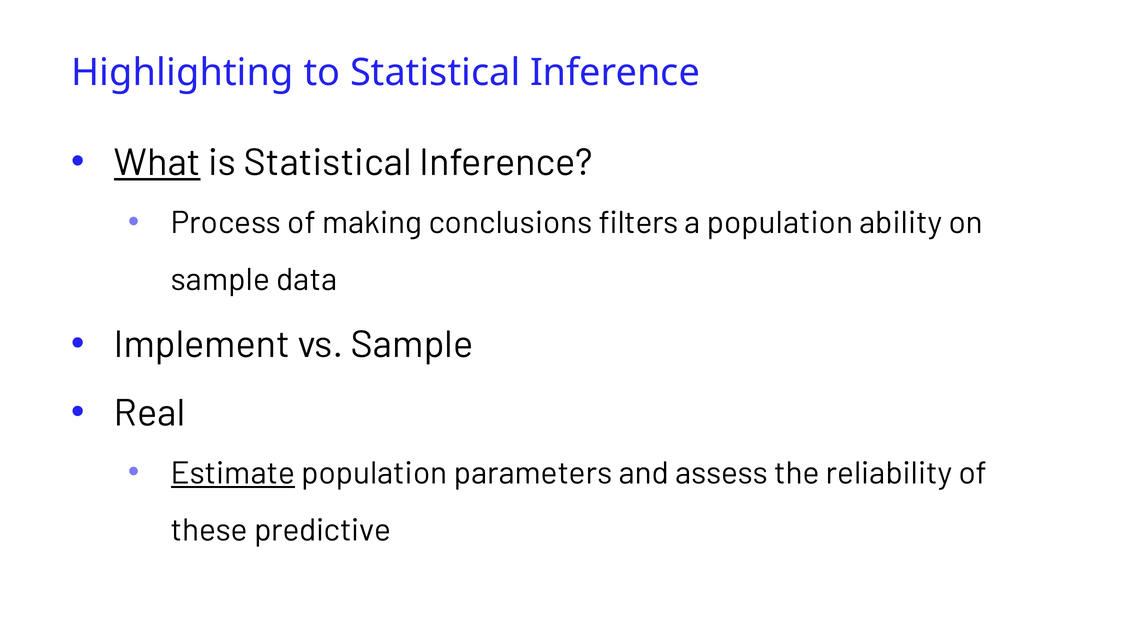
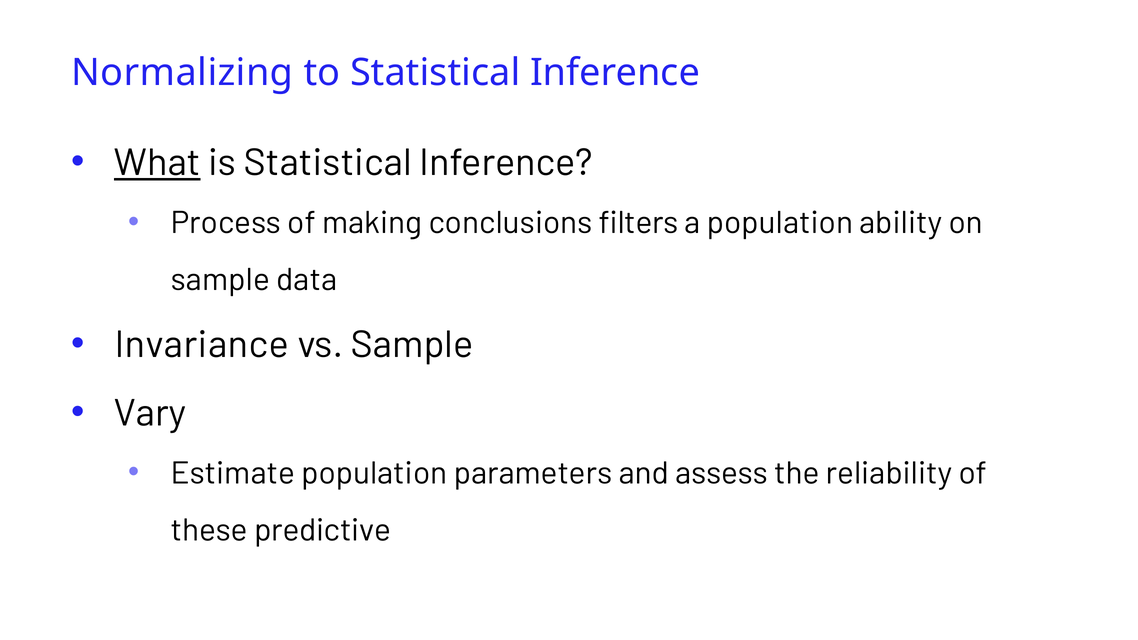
Highlighting: Highlighting -> Normalizing (182, 73)
Implement: Implement -> Invariance (202, 345)
Real: Real -> Vary (150, 413)
Estimate underline: present -> none (233, 473)
